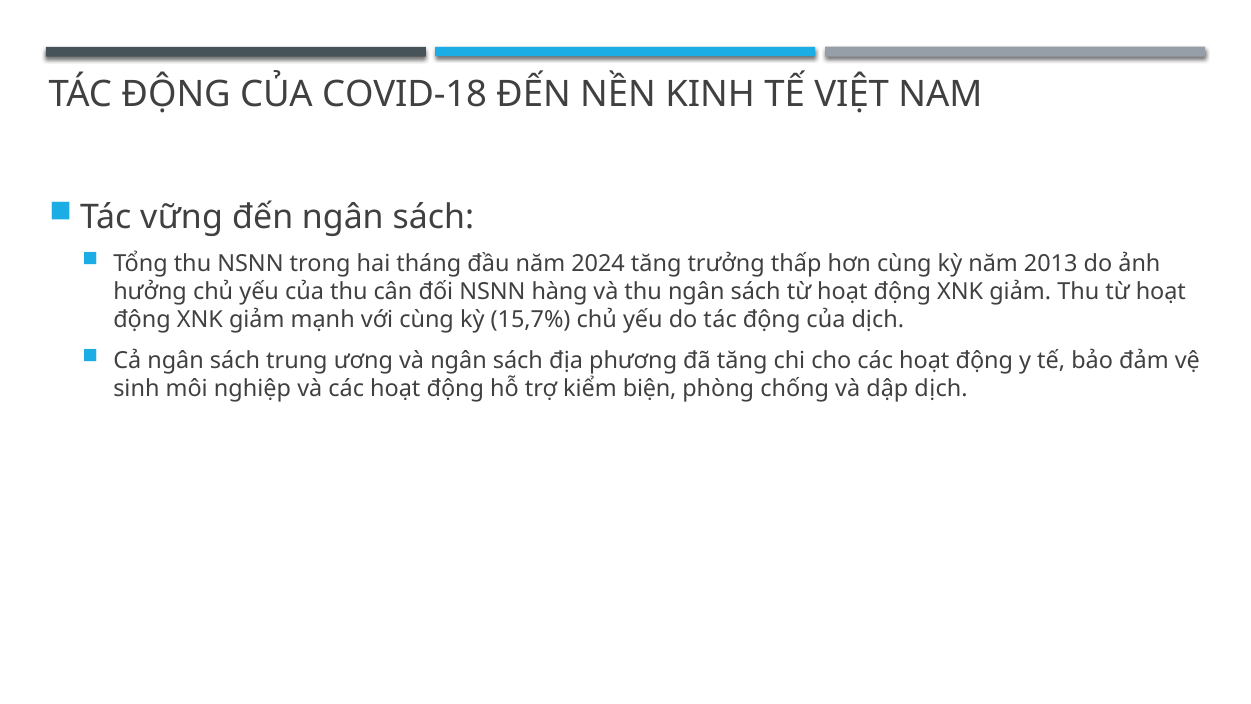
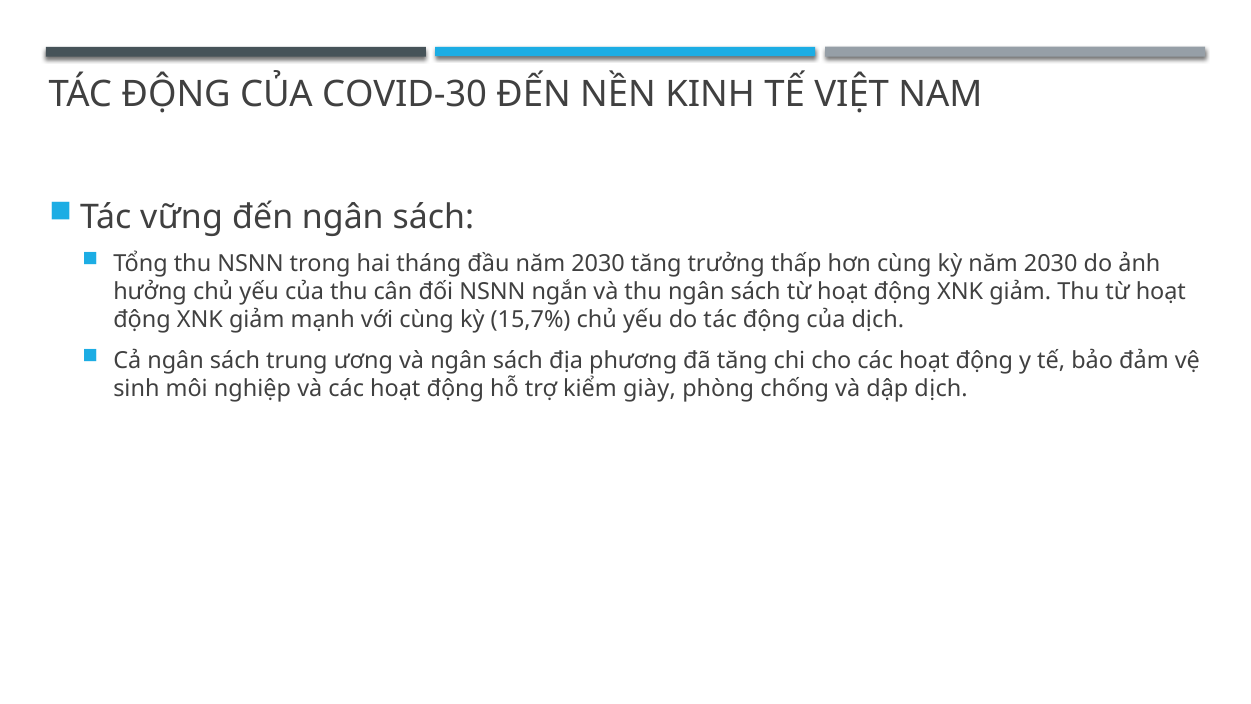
COVID-18: COVID-18 -> COVID-30 (405, 95)
đầu năm 2024: 2024 -> 2030 (598, 263)
kỳ năm 2013: 2013 -> 2030 (1051, 263)
hàng: hàng -> ngắn (560, 291)
biện: biện -> giày (649, 388)
